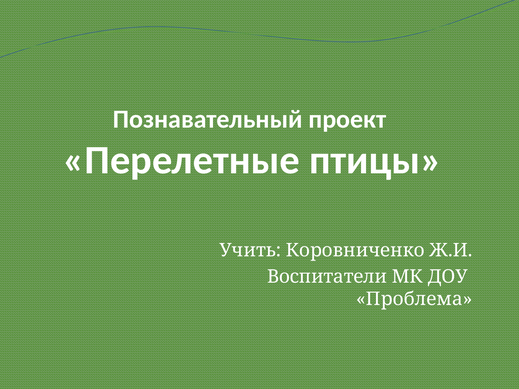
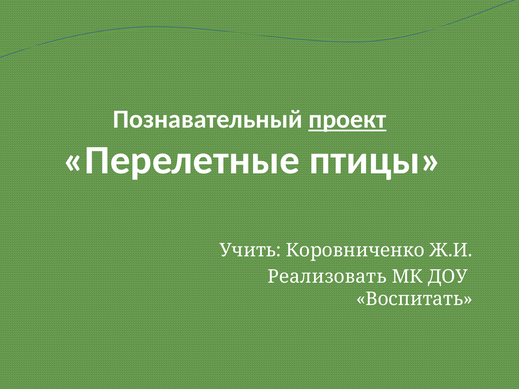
проект underline: none -> present (347, 119)
Воспитатели: Воспитатели -> Реализовать (327, 277)
Проблема: Проблема -> Воспитать (414, 299)
